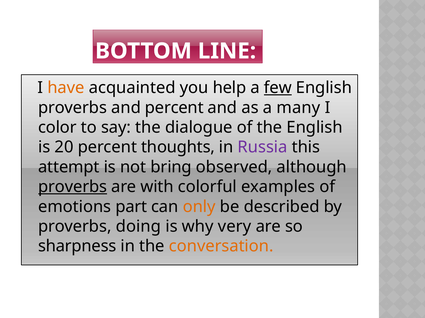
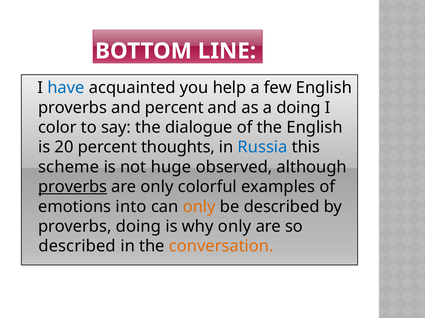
have colour: orange -> blue (66, 88)
few underline: present -> none (278, 88)
a many: many -> doing (299, 108)
Russia colour: purple -> blue (263, 148)
attempt: attempt -> scheme (69, 167)
bring: bring -> huge (171, 167)
are with: with -> only (157, 187)
part: part -> into (131, 207)
why very: very -> only (235, 227)
sharpness: sharpness -> described (77, 247)
